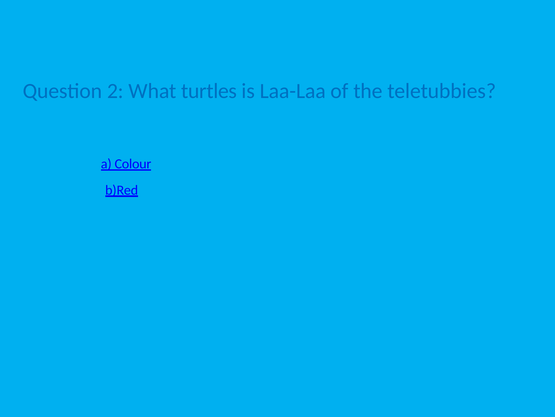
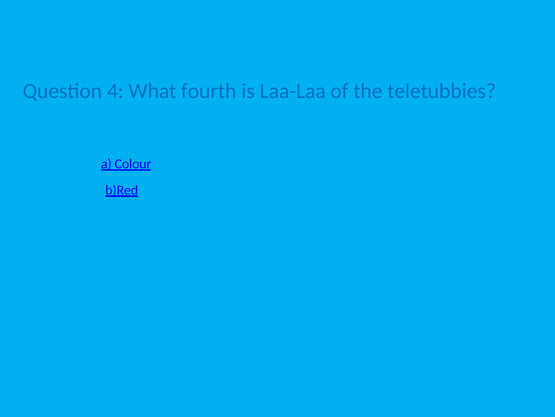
2: 2 -> 4 (115, 91)
turtles: turtles -> fourth (209, 91)
